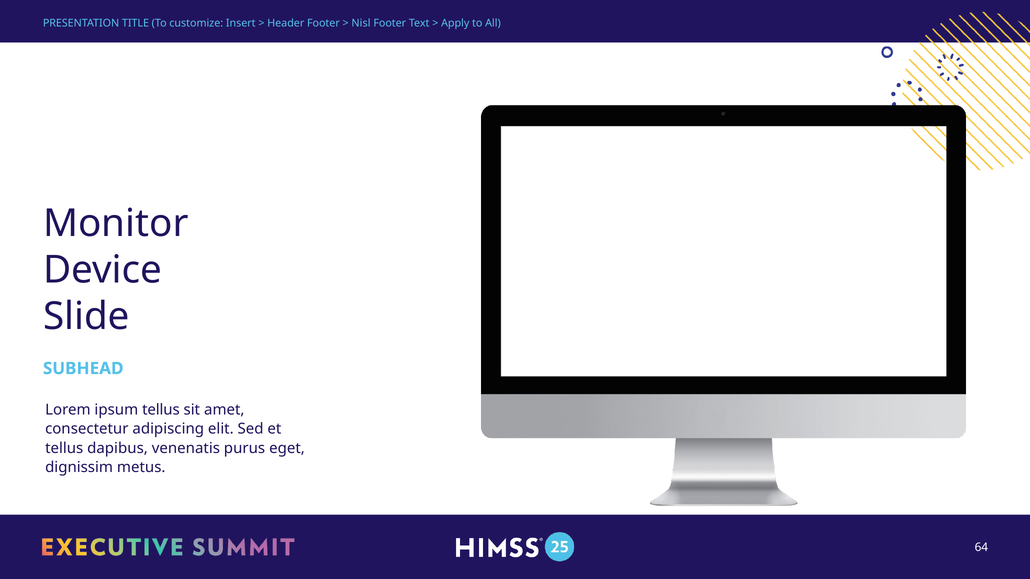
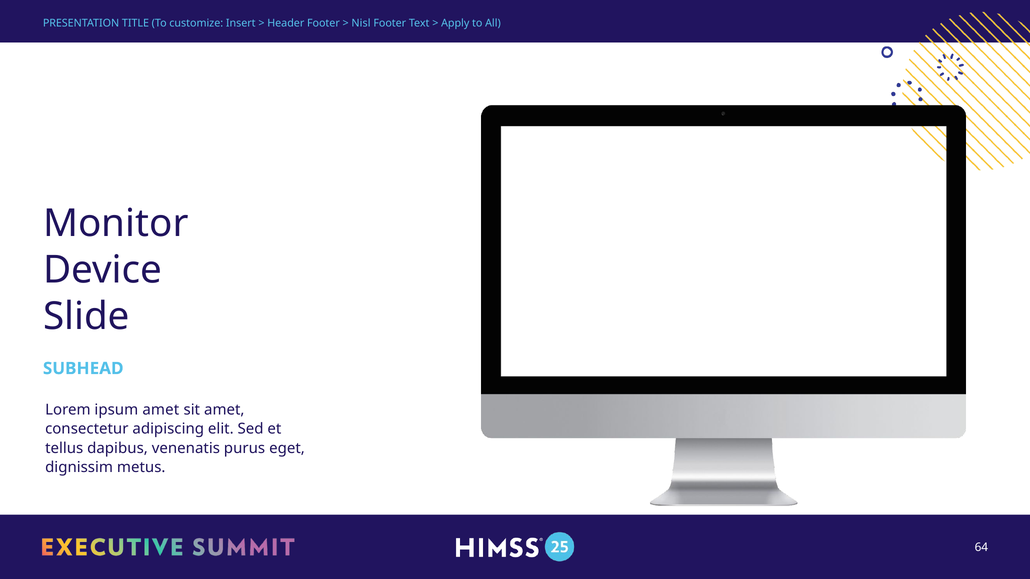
ipsum tellus: tellus -> amet (161, 410)
